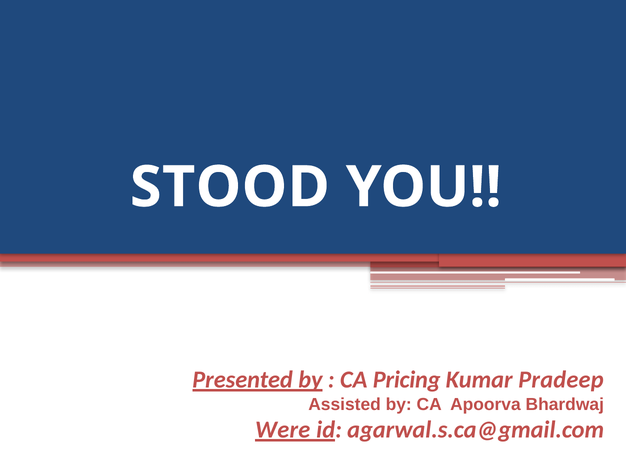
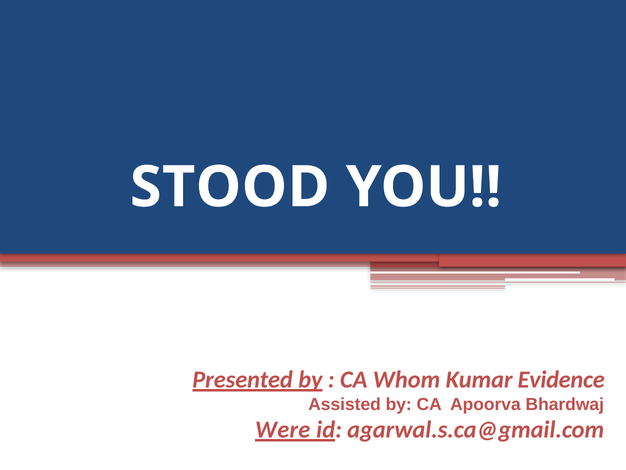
Pricing: Pricing -> Whom (407, 379)
Pradeep: Pradeep -> Evidence (561, 379)
